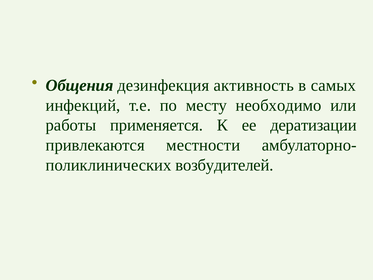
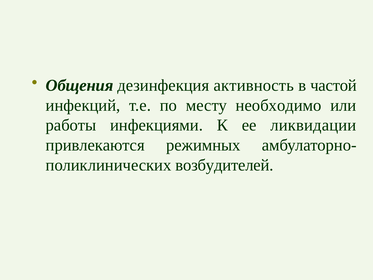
самых: самых -> частой (334, 85)
применяется: применяется -> инфекциями (157, 125)
дератизации: дератизации -> ликвидации (313, 125)
местности: местности -> режимных (203, 145)
